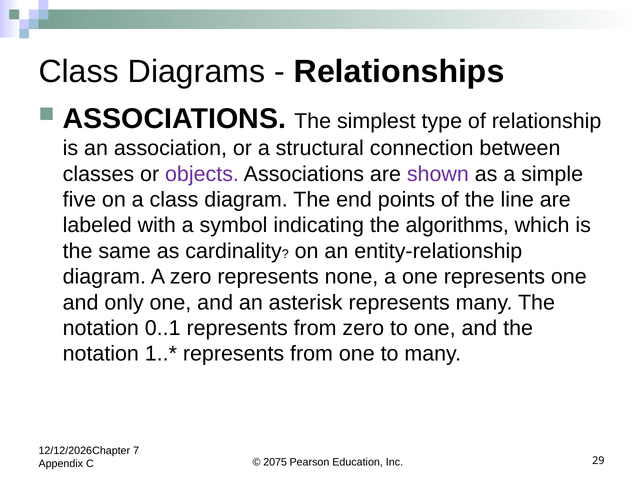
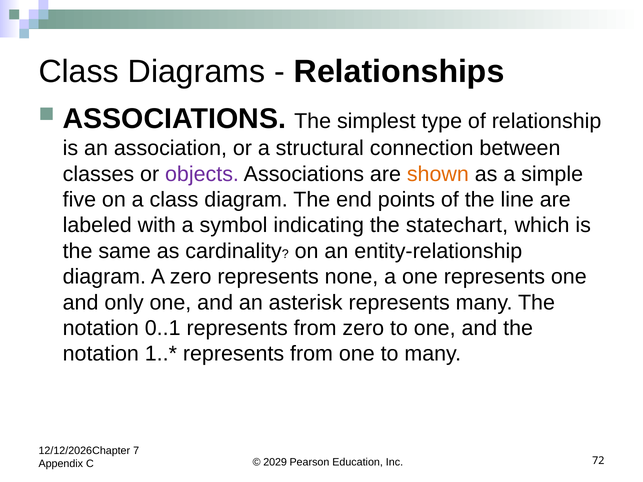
shown colour: purple -> orange (438, 174)
algorithms: algorithms -> statechart (457, 225)
2075: 2075 -> 2029 (275, 463)
29: 29 -> 72 (598, 461)
